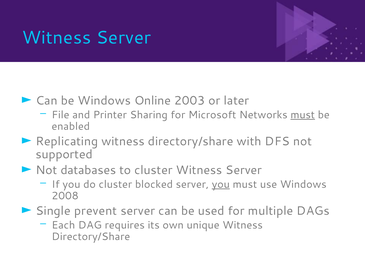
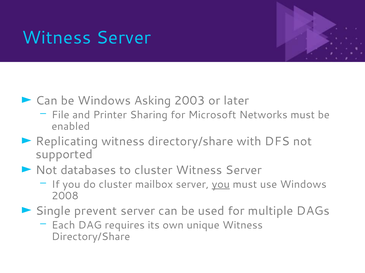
Online: Online -> Asking (153, 101)
must underline: present -> none (303, 115)
blocked: blocked -> mailbox (154, 185)
